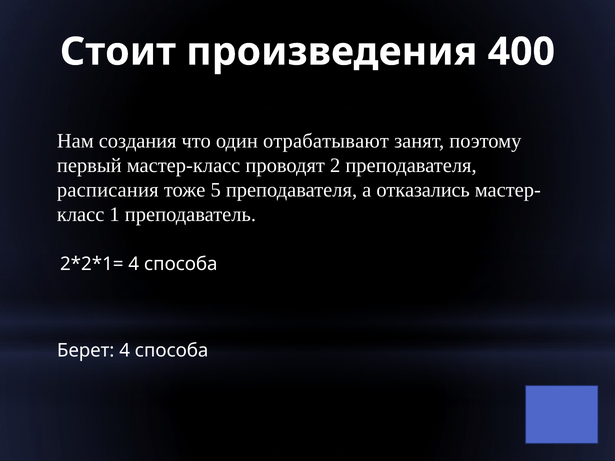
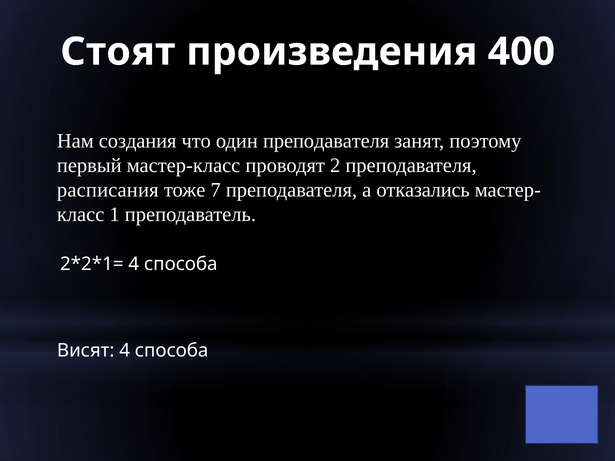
Стоит: Стоит -> Стоят (118, 52)
один отрабатывают: отрабатывают -> преподавателя (326, 141)
5: 5 -> 7 (216, 190)
Берет: Берет -> Висят (86, 351)
